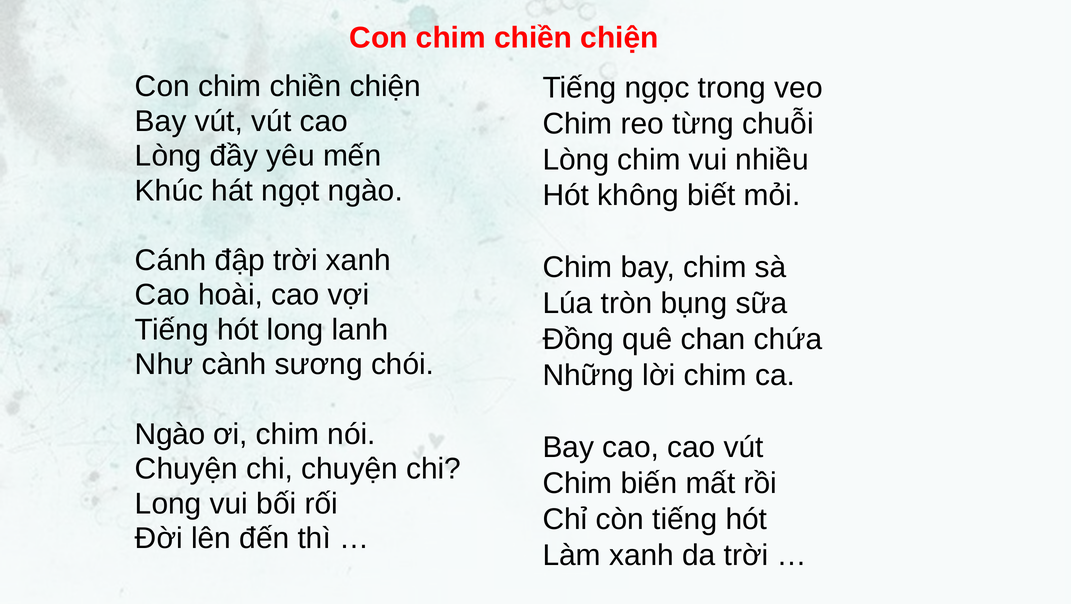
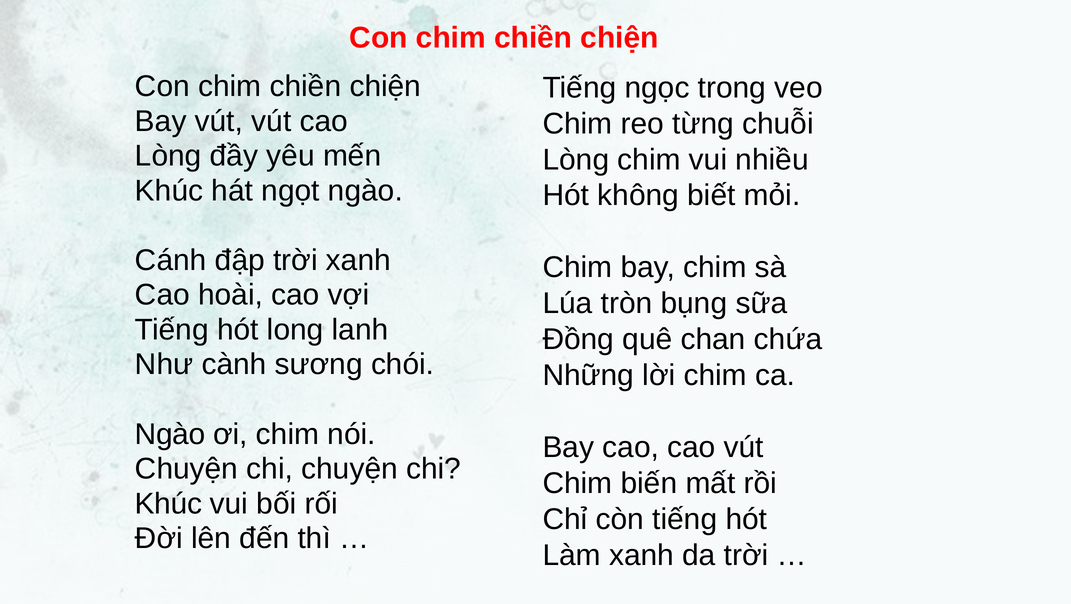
Long: Long -> Khúc (168, 503)
